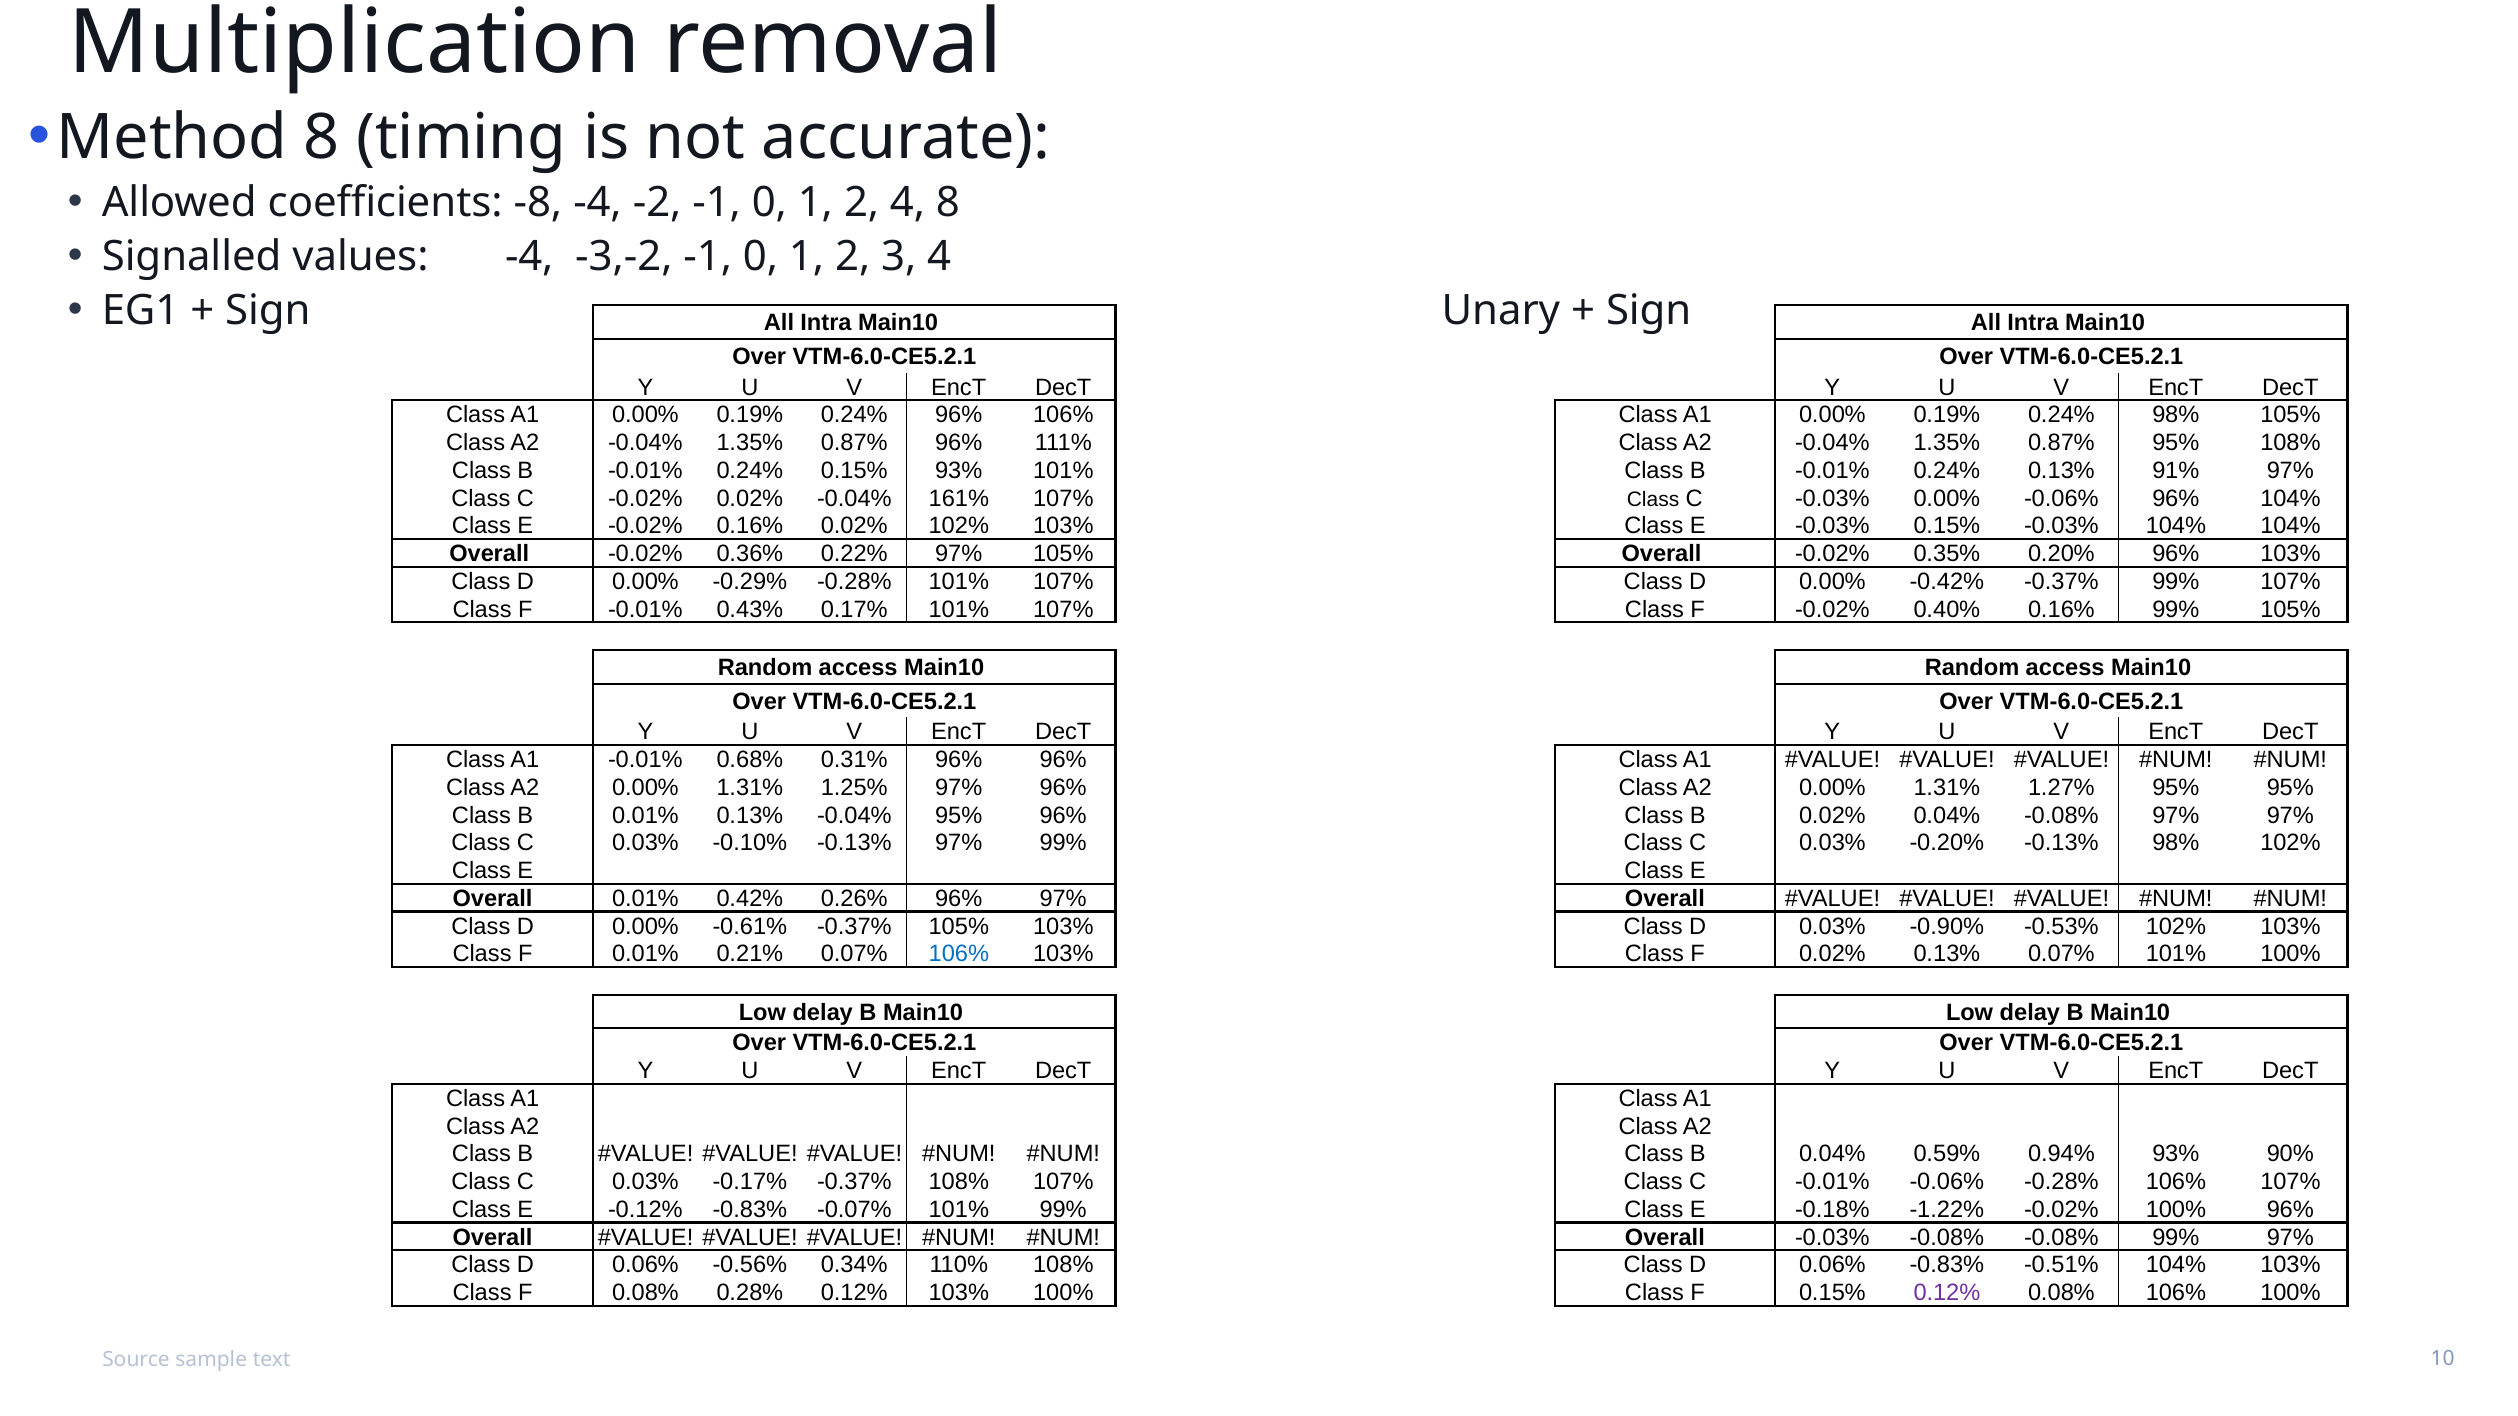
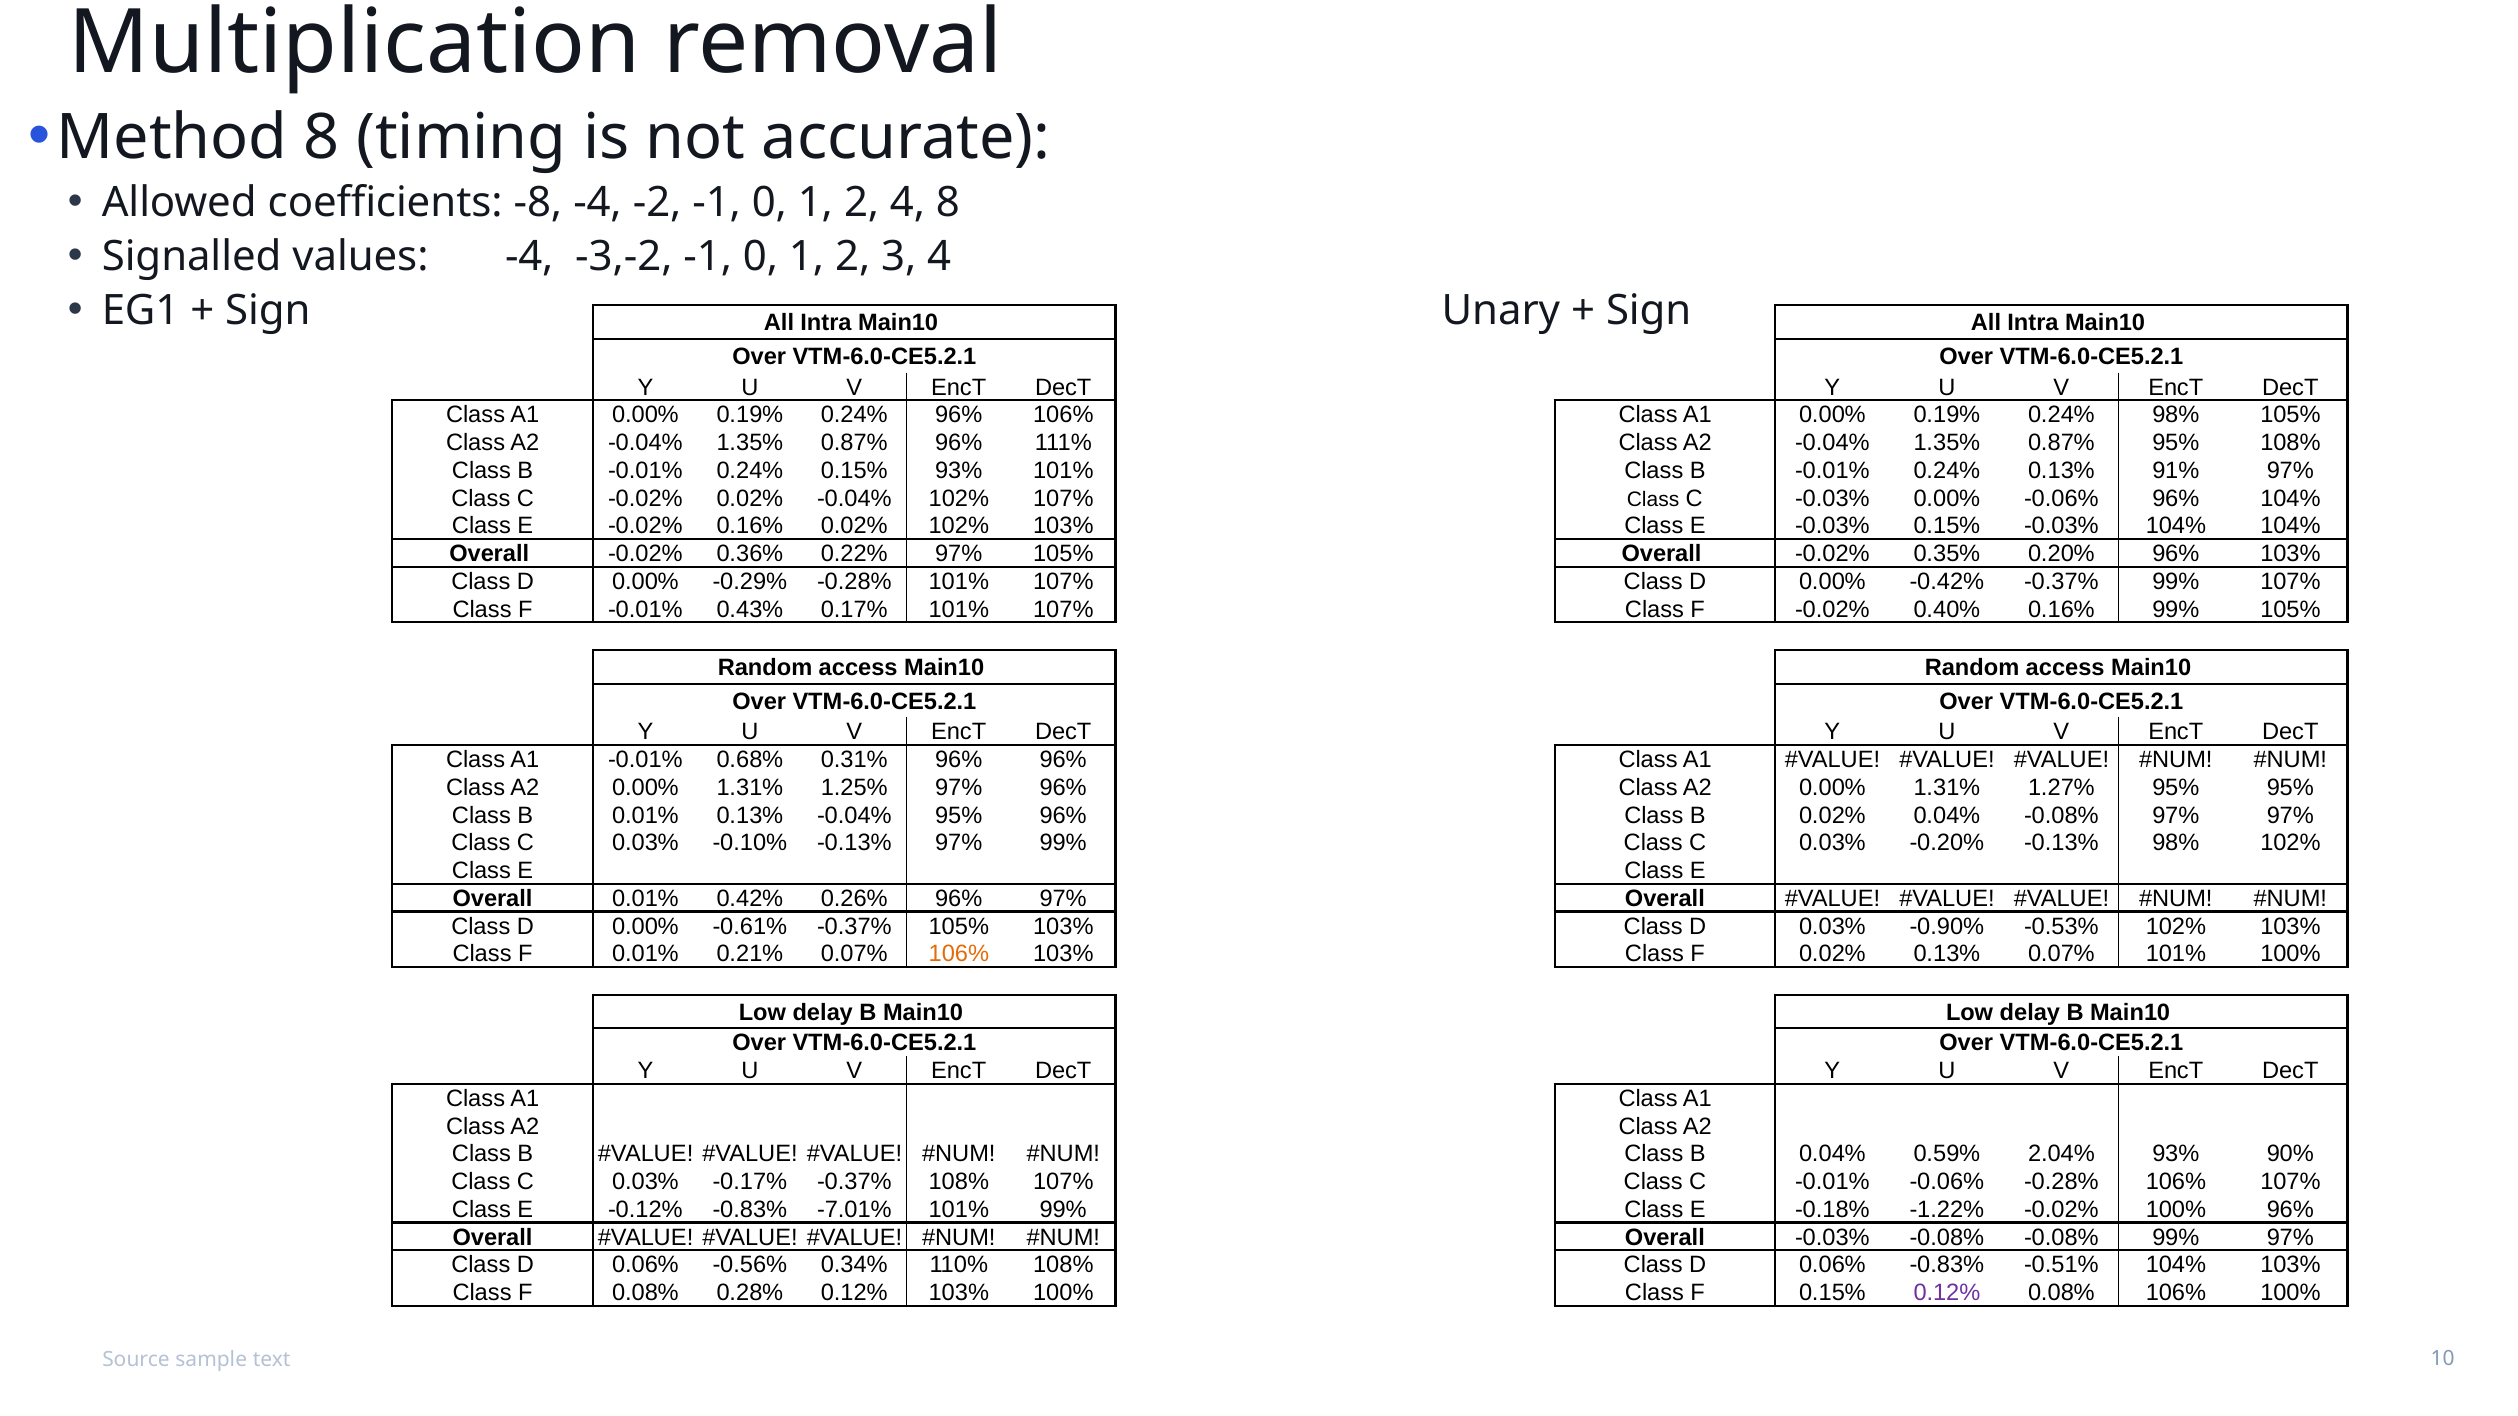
-0.04% 161%: 161% -> 102% (959, 498)
106% colour: blue -> orange (959, 954)
0.94%: 0.94% -> 2.04% (2061, 1154)
-0.07%: -0.07% -> -7.01% (854, 1210)
